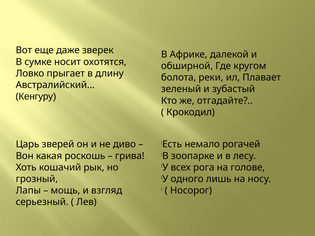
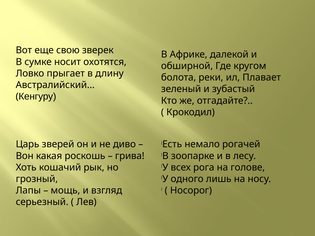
даже: даже -> свою (68, 50)
